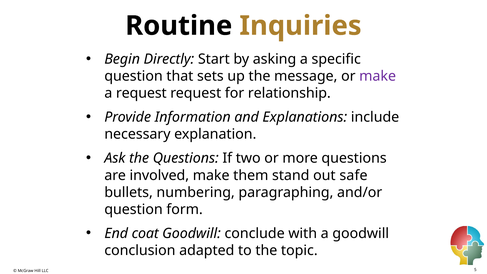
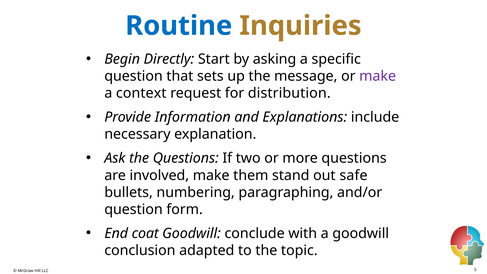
Routine colour: black -> blue (179, 26)
a request: request -> context (141, 93)
relationship: relationship -> distribution (289, 93)
